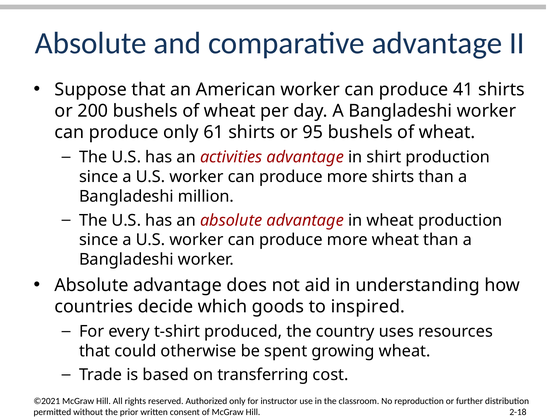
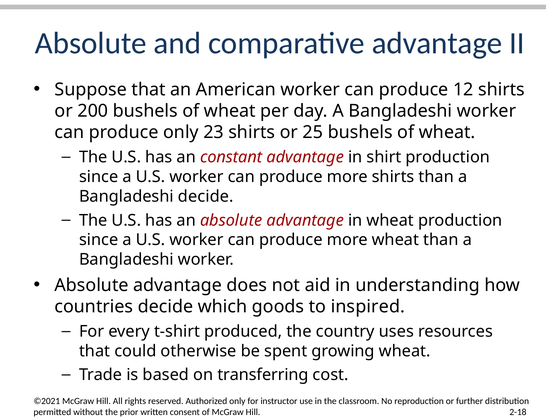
41: 41 -> 12 (463, 89)
61: 61 -> 23 (214, 132)
95: 95 -> 25 (313, 132)
activities: activities -> constant (231, 157)
Bangladeshi million: million -> decide (206, 196)
